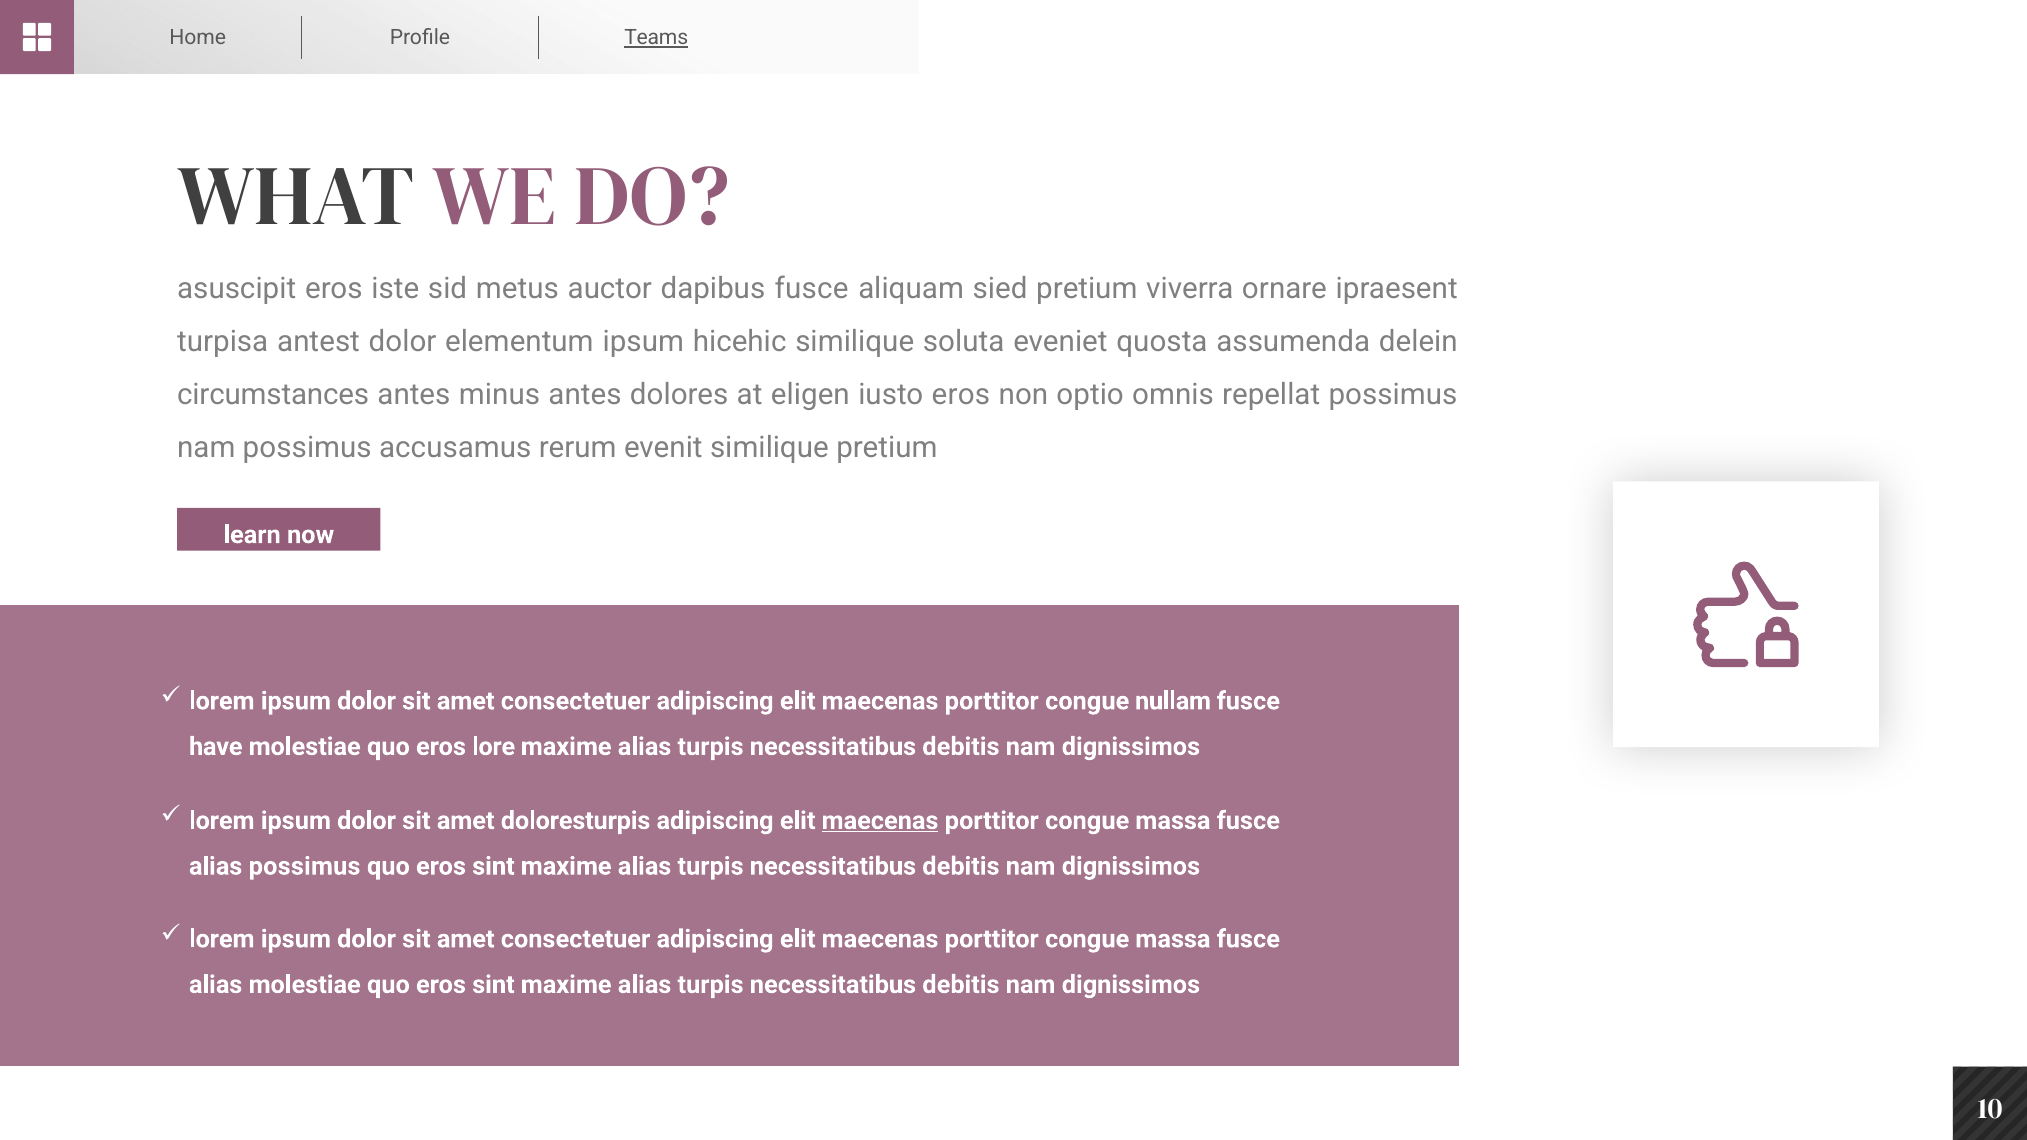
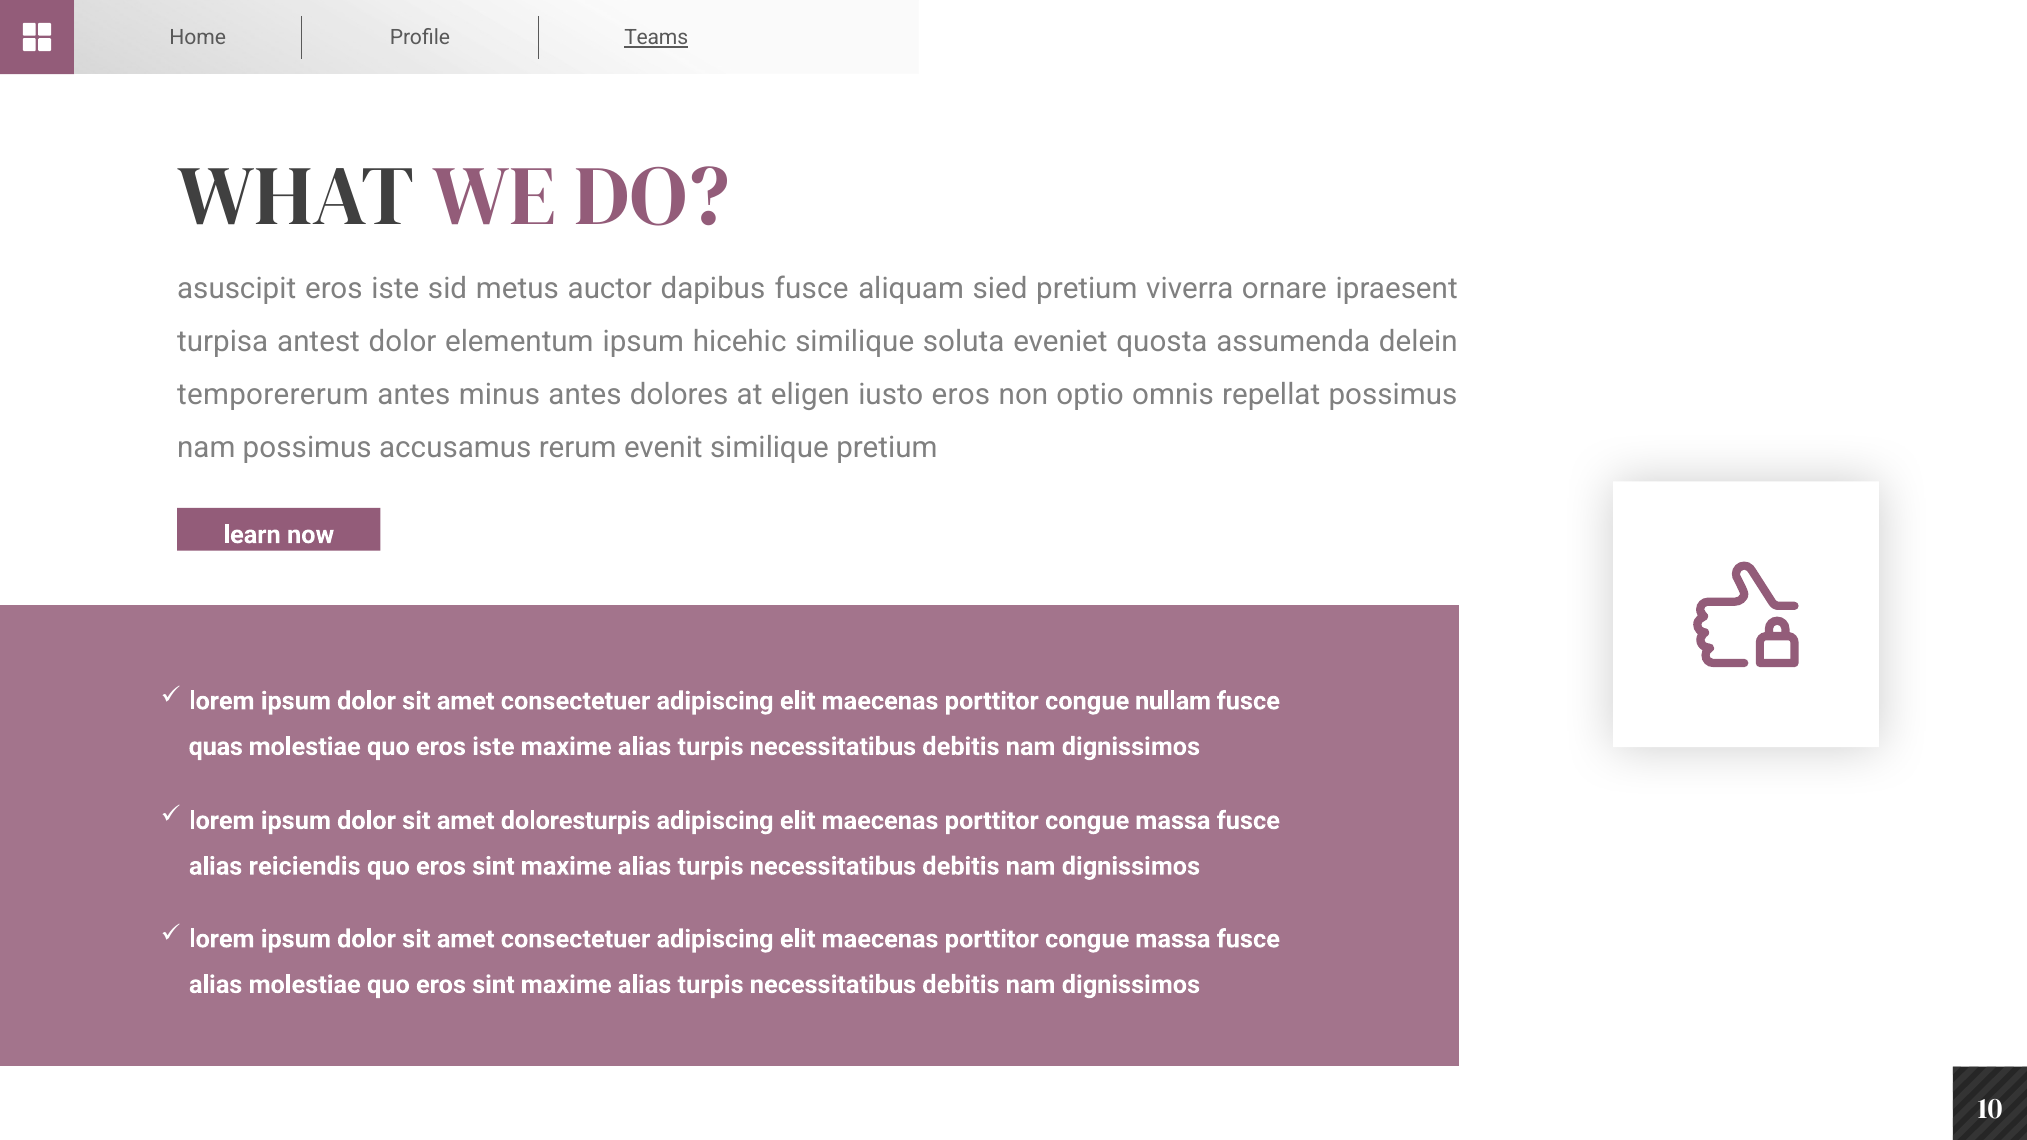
circumstances: circumstances -> temporererum (273, 395)
have: have -> quas (216, 747)
quo eros lore: lore -> iste (493, 747)
maecenas underline: present -> none (880, 821)
alias possimus: possimus -> reiciendis (305, 866)
